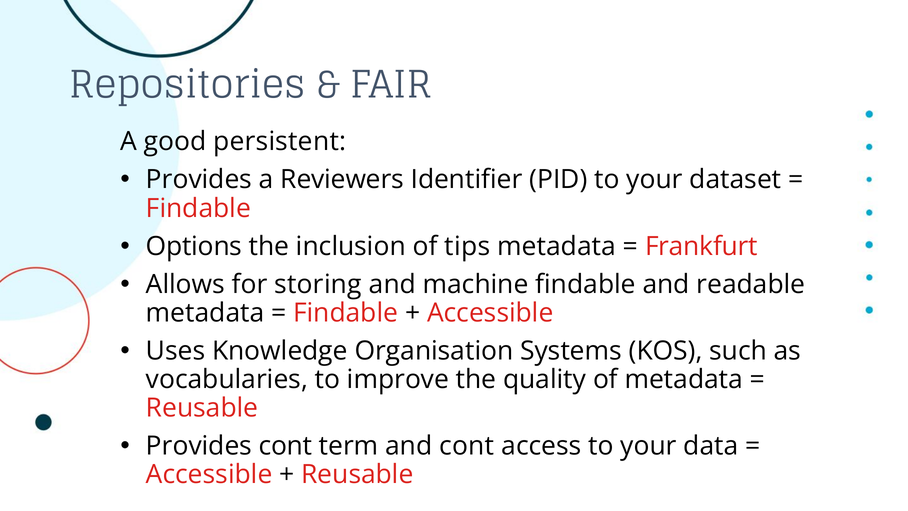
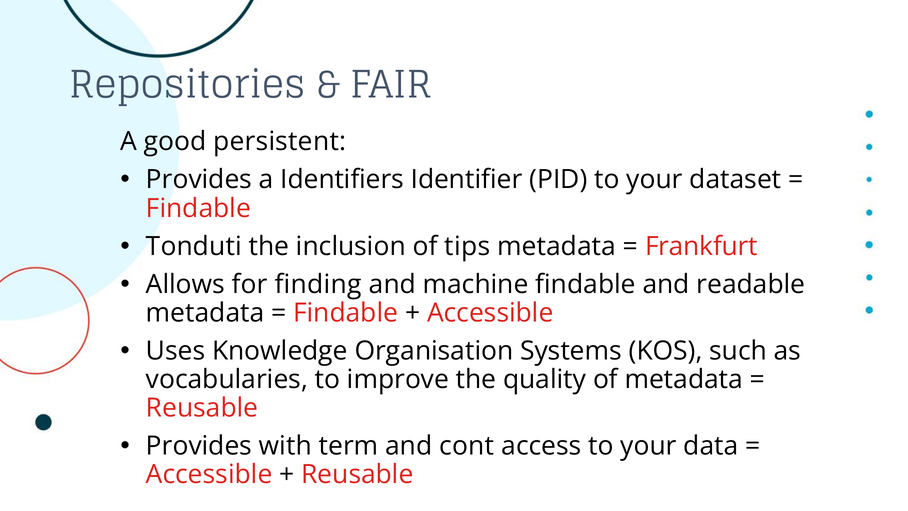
Reviewers: Reviewers -> Identifiers (342, 180)
Options: Options -> Tonduti (194, 246)
storing: storing -> finding (318, 284)
Provides cont: cont -> with (285, 446)
